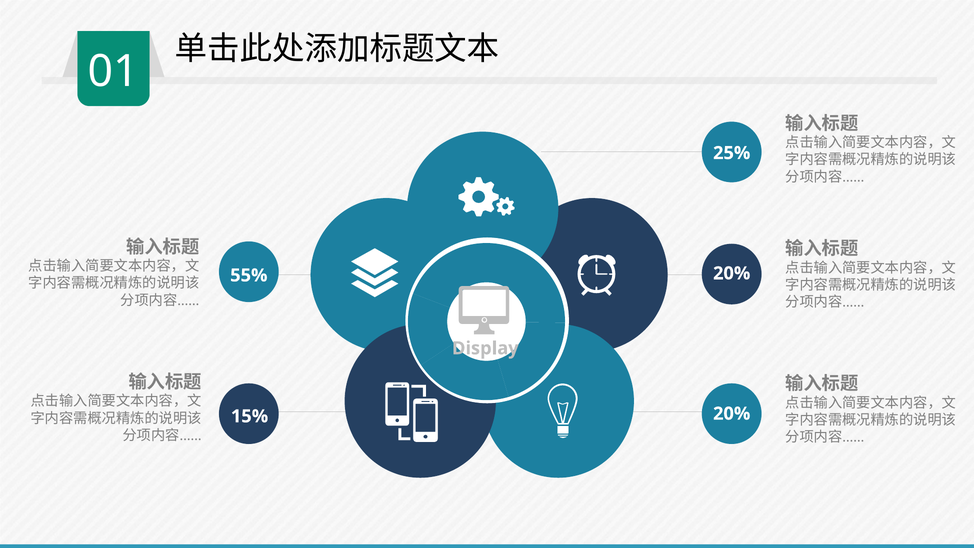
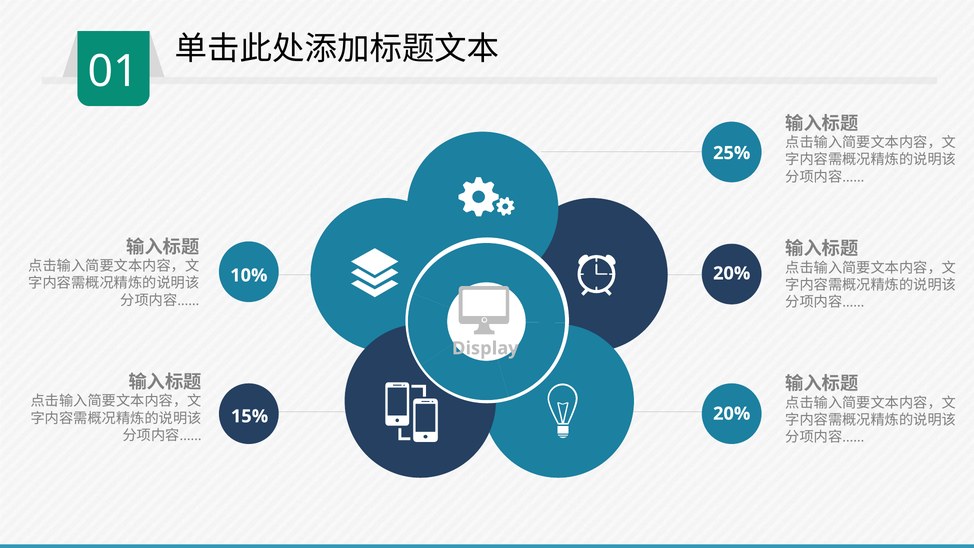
55%: 55% -> 10% (249, 275)
